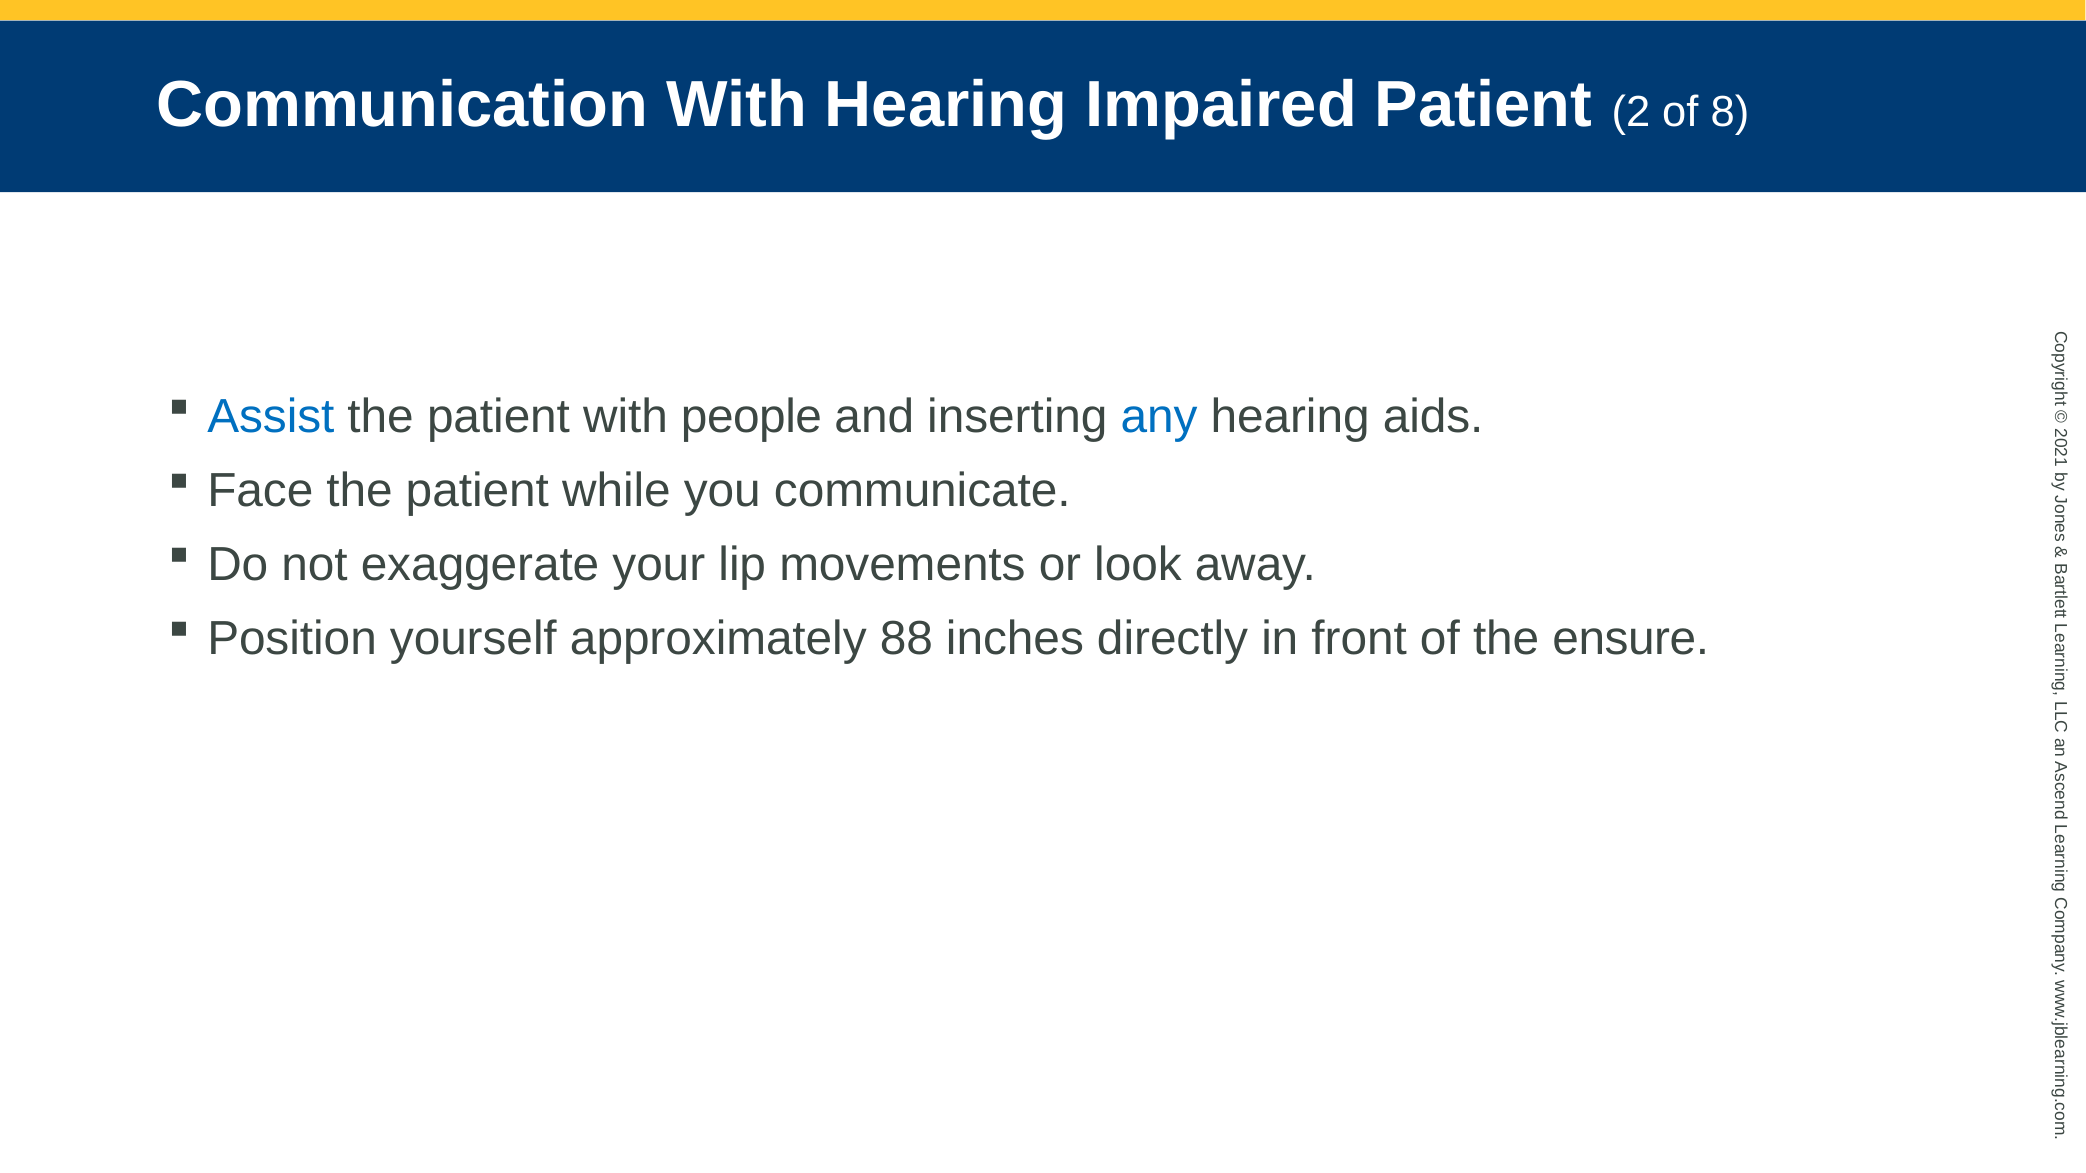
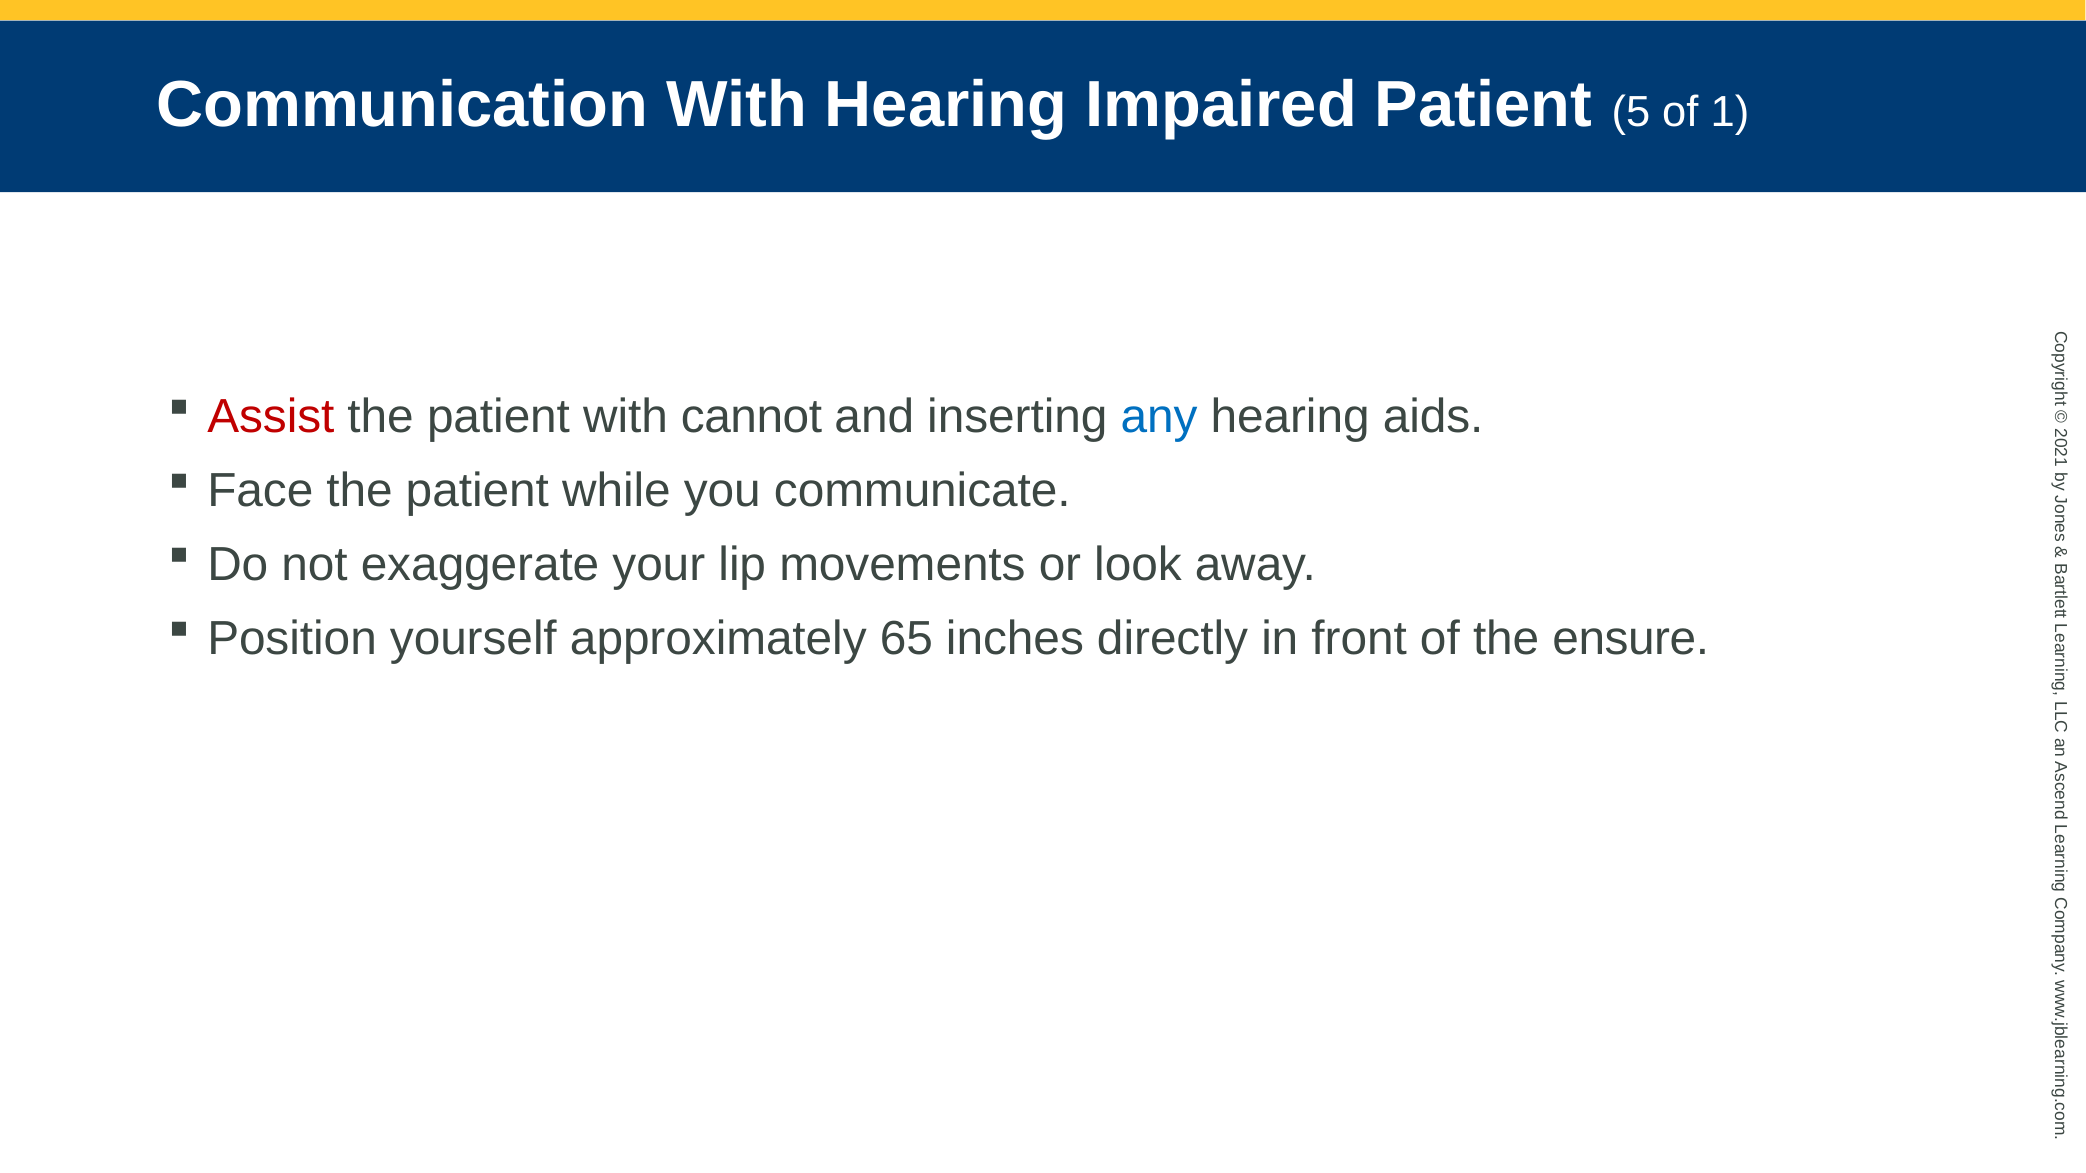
Patient 2: 2 -> 5 (1631, 112)
of 8: 8 -> 1 (1730, 112)
Assist colour: blue -> red (271, 417)
people: people -> cannot (751, 417)
88: 88 -> 65 (906, 639)
